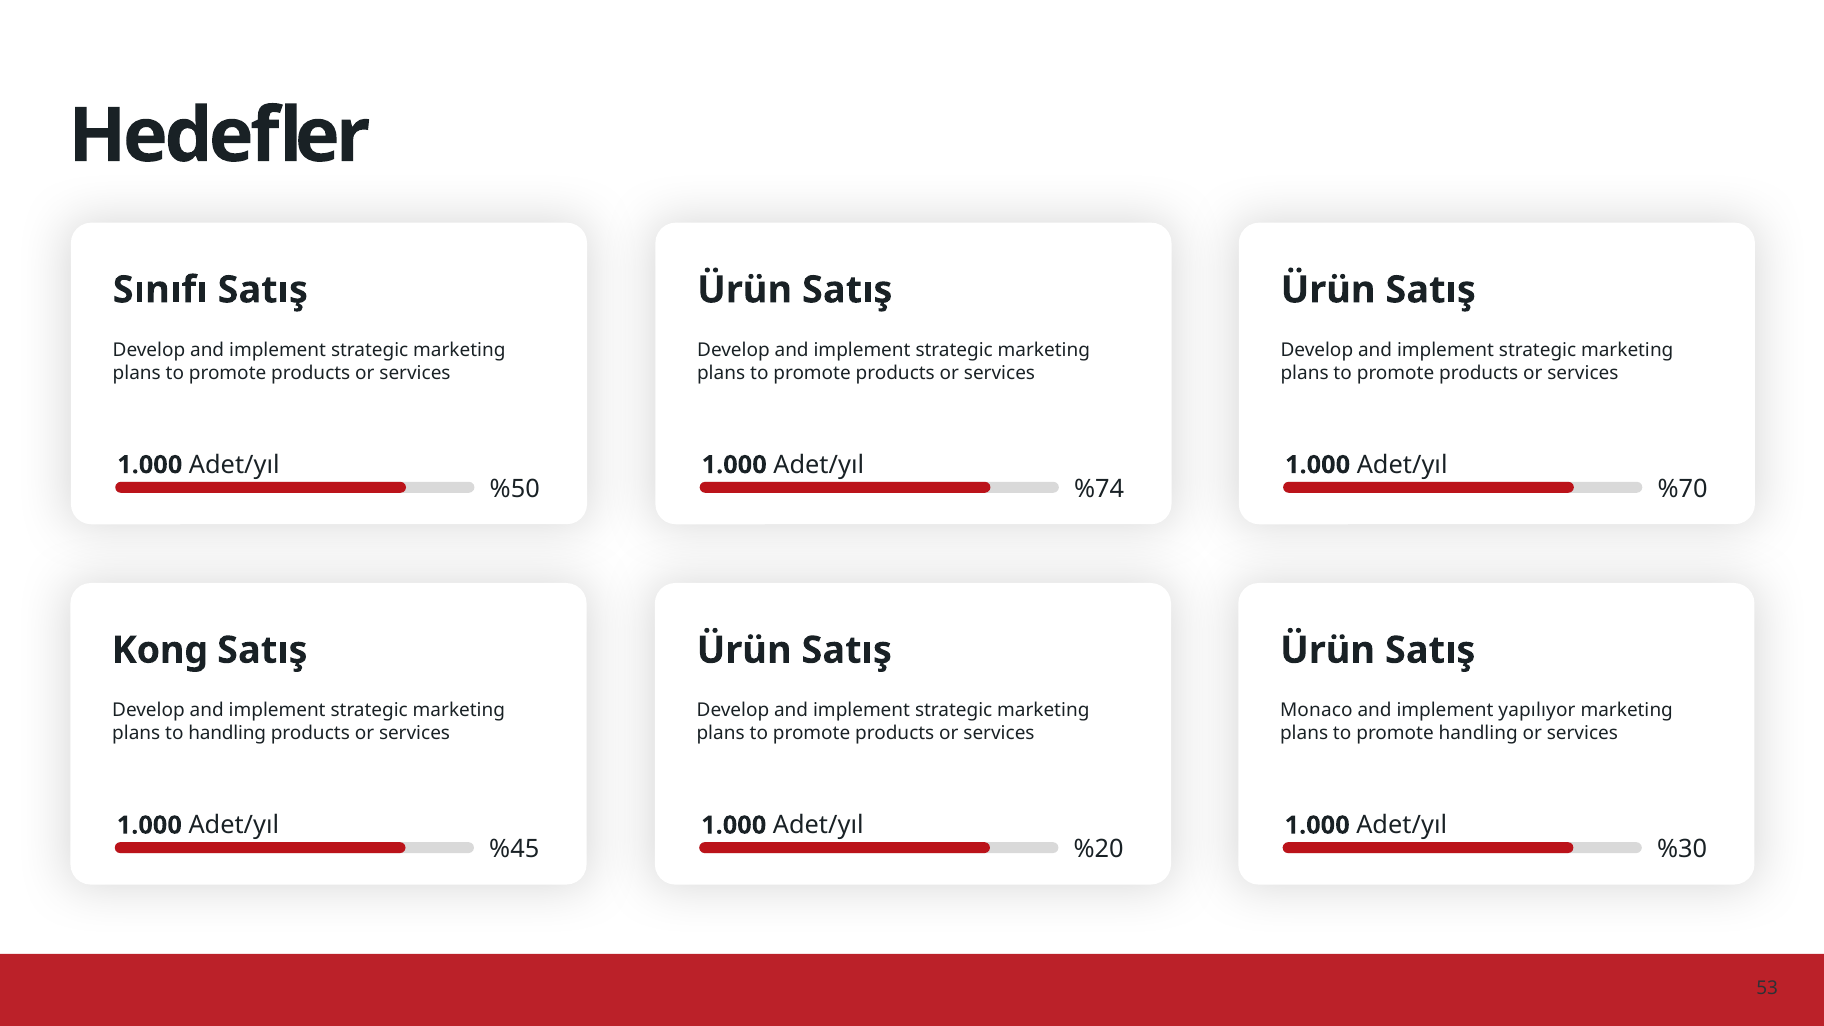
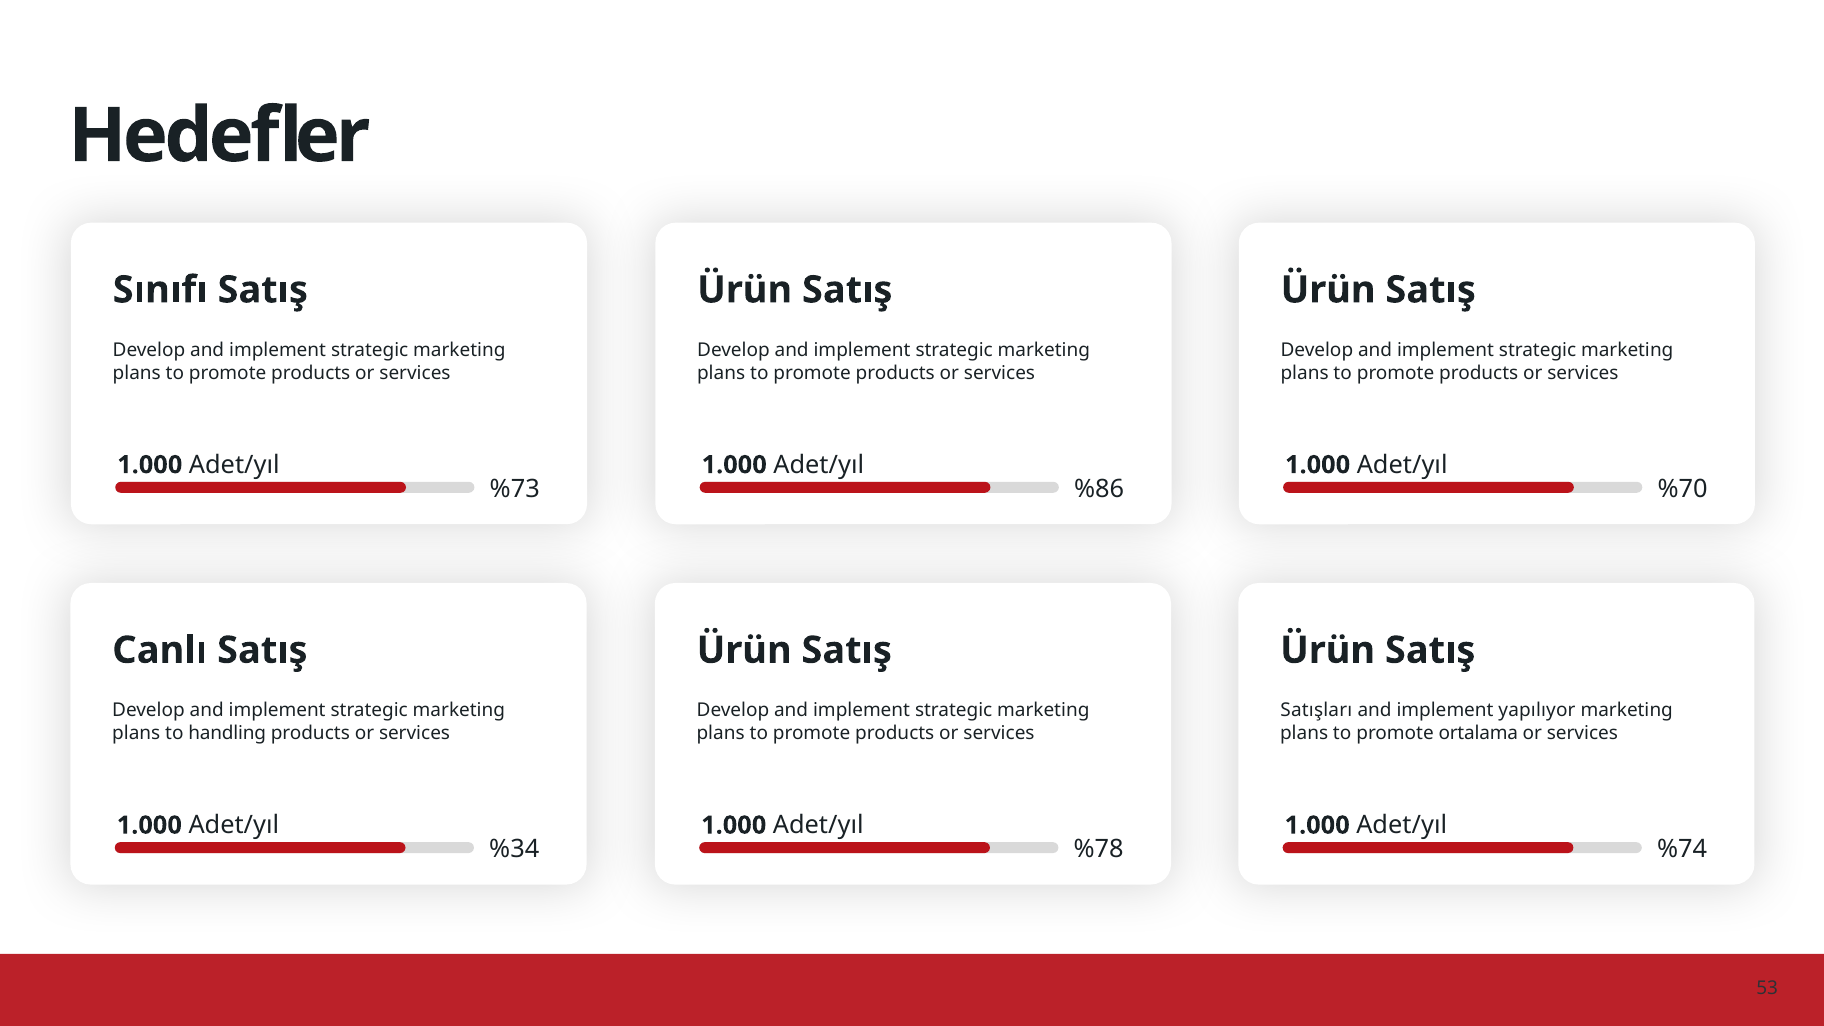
%50: %50 -> %73 (515, 489)
%74: %74 -> %86 (1099, 489)
Kong: Kong -> Canlı (160, 650)
Monaco: Monaco -> Satışları (1316, 711)
promote handling: handling -> ortalama (1478, 733)
%45: %45 -> %34 (514, 849)
%20: %20 -> %78 (1099, 849)
%30: %30 -> %74 (1682, 849)
